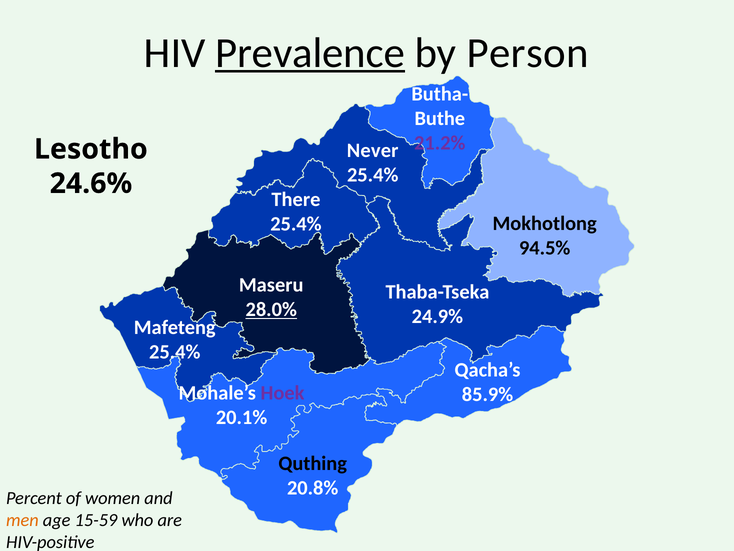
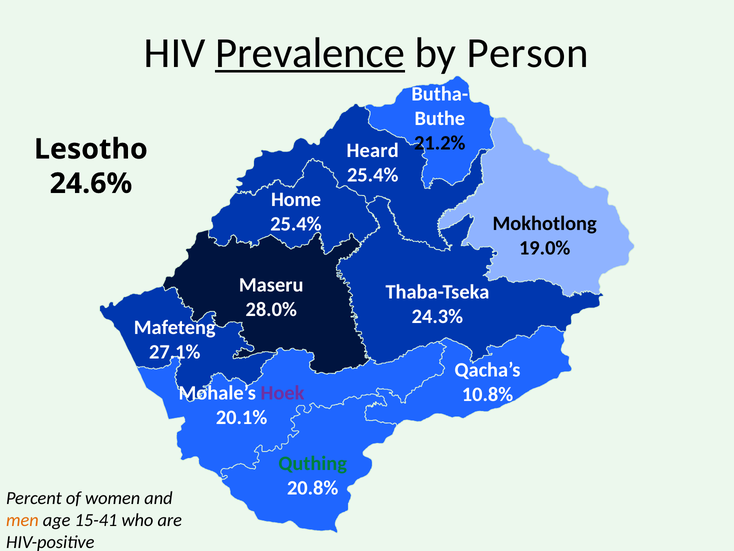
21.2% colour: purple -> black (440, 143)
Never: Never -> Heard (373, 150)
There: There -> Home (296, 199)
94.5%: 94.5% -> 19.0% (545, 248)
28.0% underline: present -> none (271, 309)
24.9%: 24.9% -> 24.3% (437, 316)
25.4%: 25.4% -> 27.1% (175, 352)
85.9%: 85.9% -> 10.8% (488, 394)
Quthing colour: black -> green (313, 463)
15-59: 15-59 -> 15-41 (96, 520)
